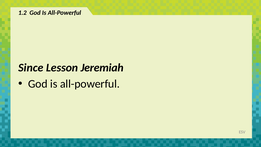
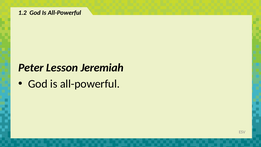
Since: Since -> Peter (31, 68)
